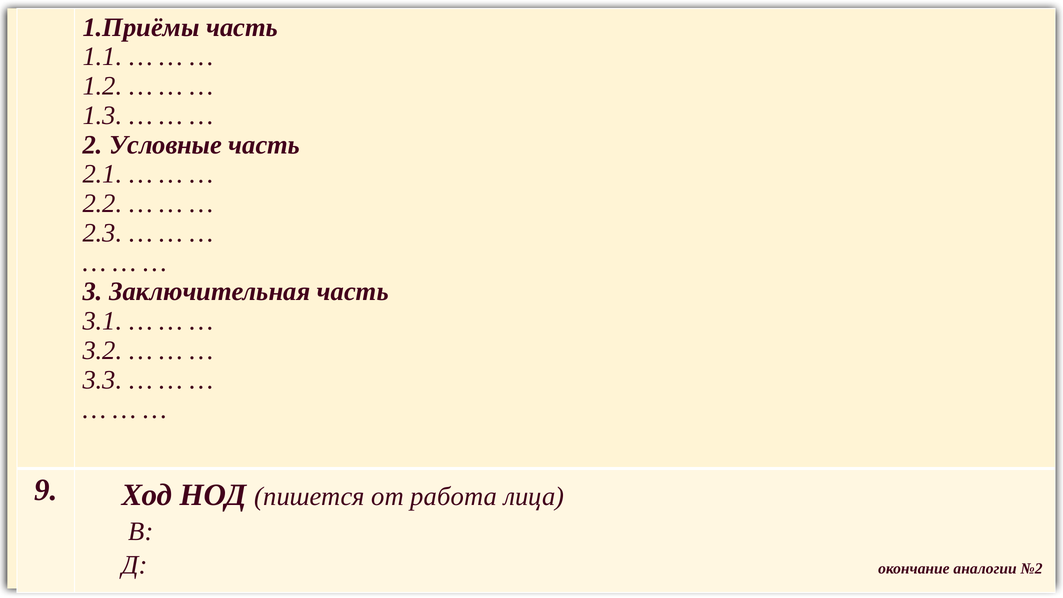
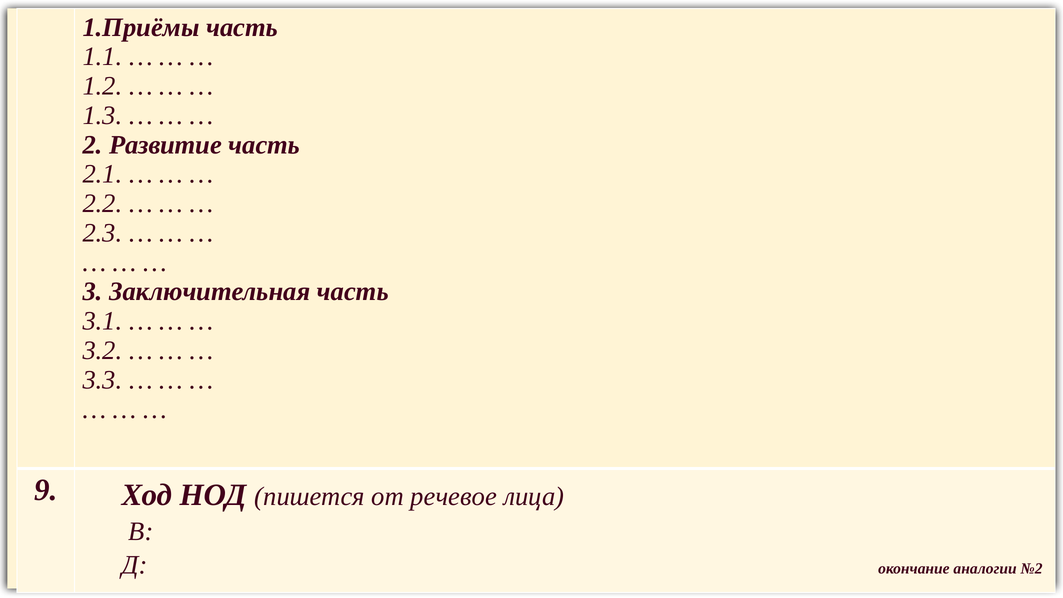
Условные: Условные -> Развитие (165, 145)
работа: работа -> речевое (454, 497)
